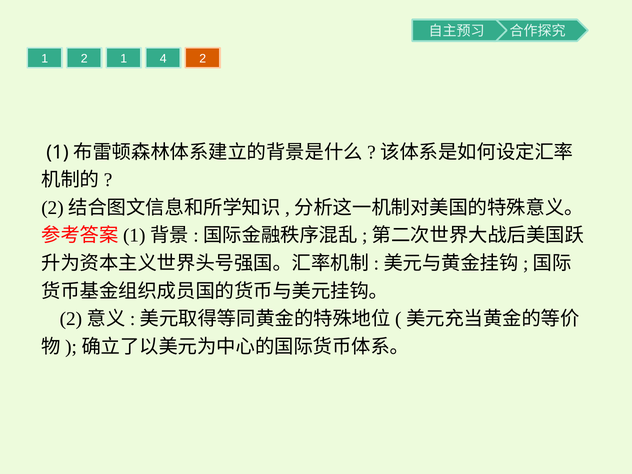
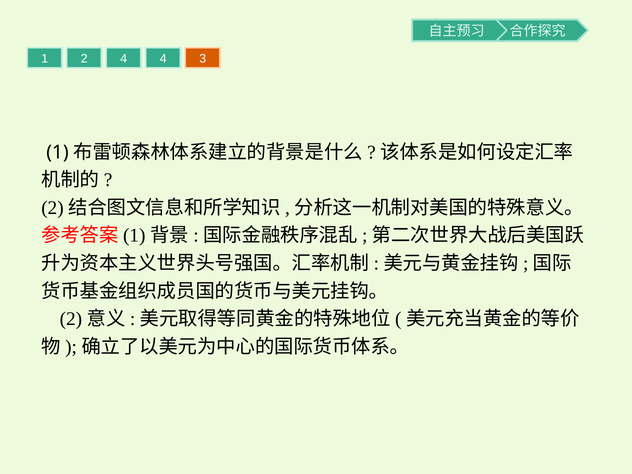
1 2 1: 1 -> 4 (124, 59)
4 2: 2 -> 3 (203, 59)
